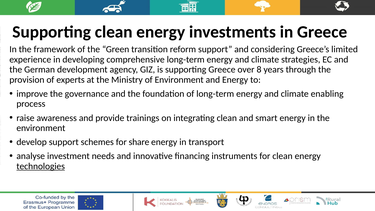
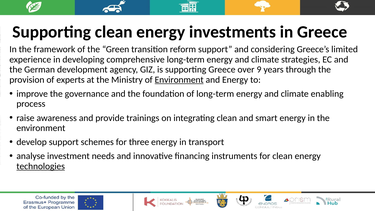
8: 8 -> 9 (259, 70)
Environment underline: none -> present (179, 80)
share: share -> three (139, 142)
